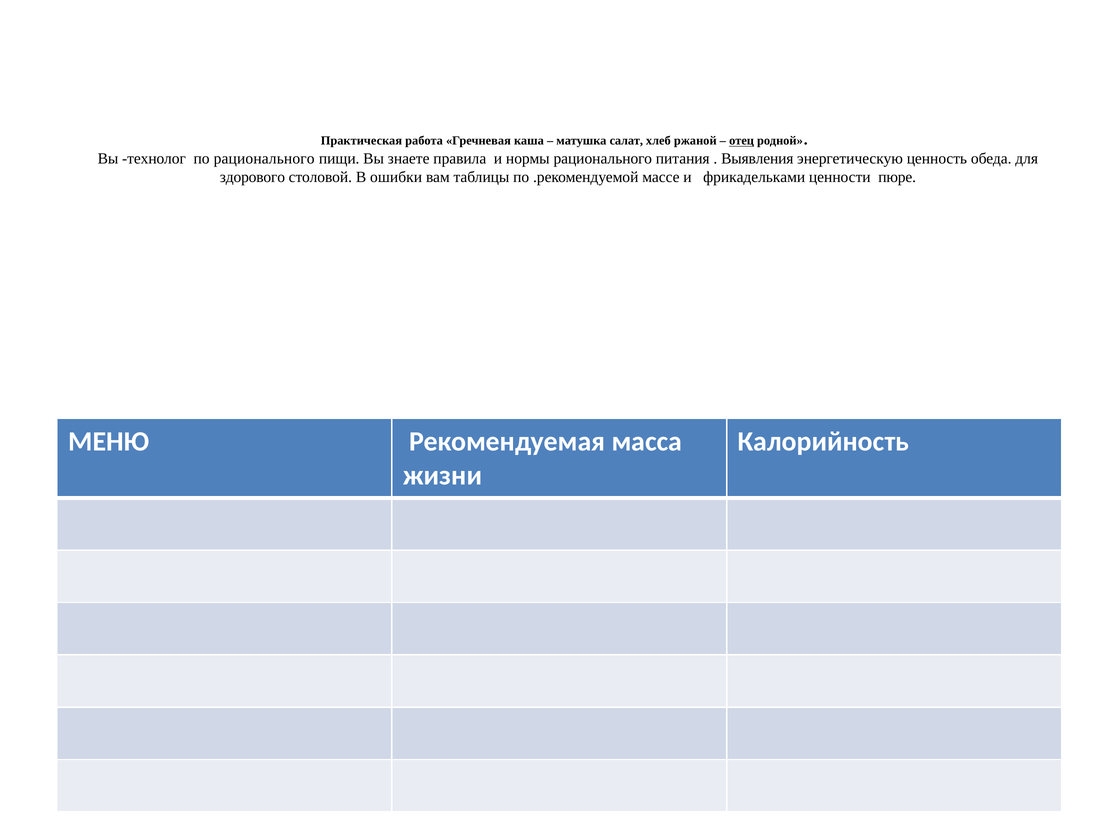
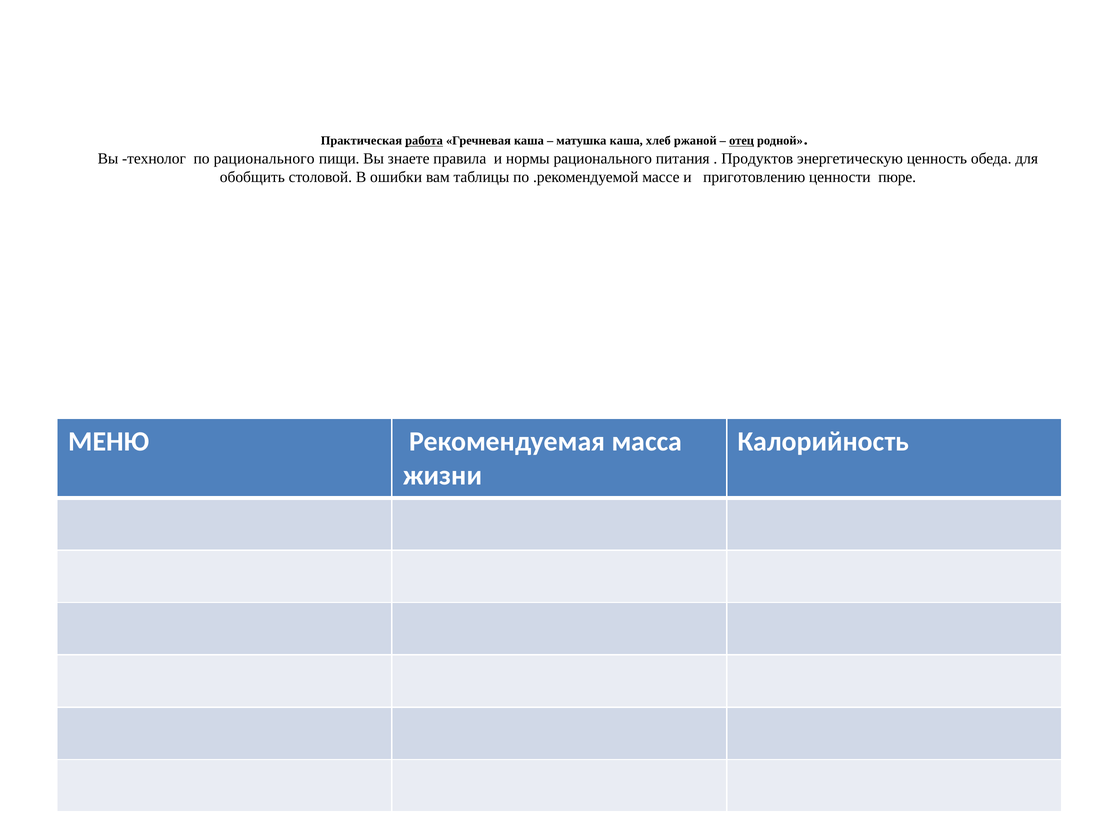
работа underline: none -> present (424, 141)
матушка салат: салат -> каша (626, 141)
Выявления: Выявления -> Продуктов (757, 158)
здорового: здорового -> обобщить (252, 177)
фрикадельками: фрикадельками -> приготовлению (754, 177)
